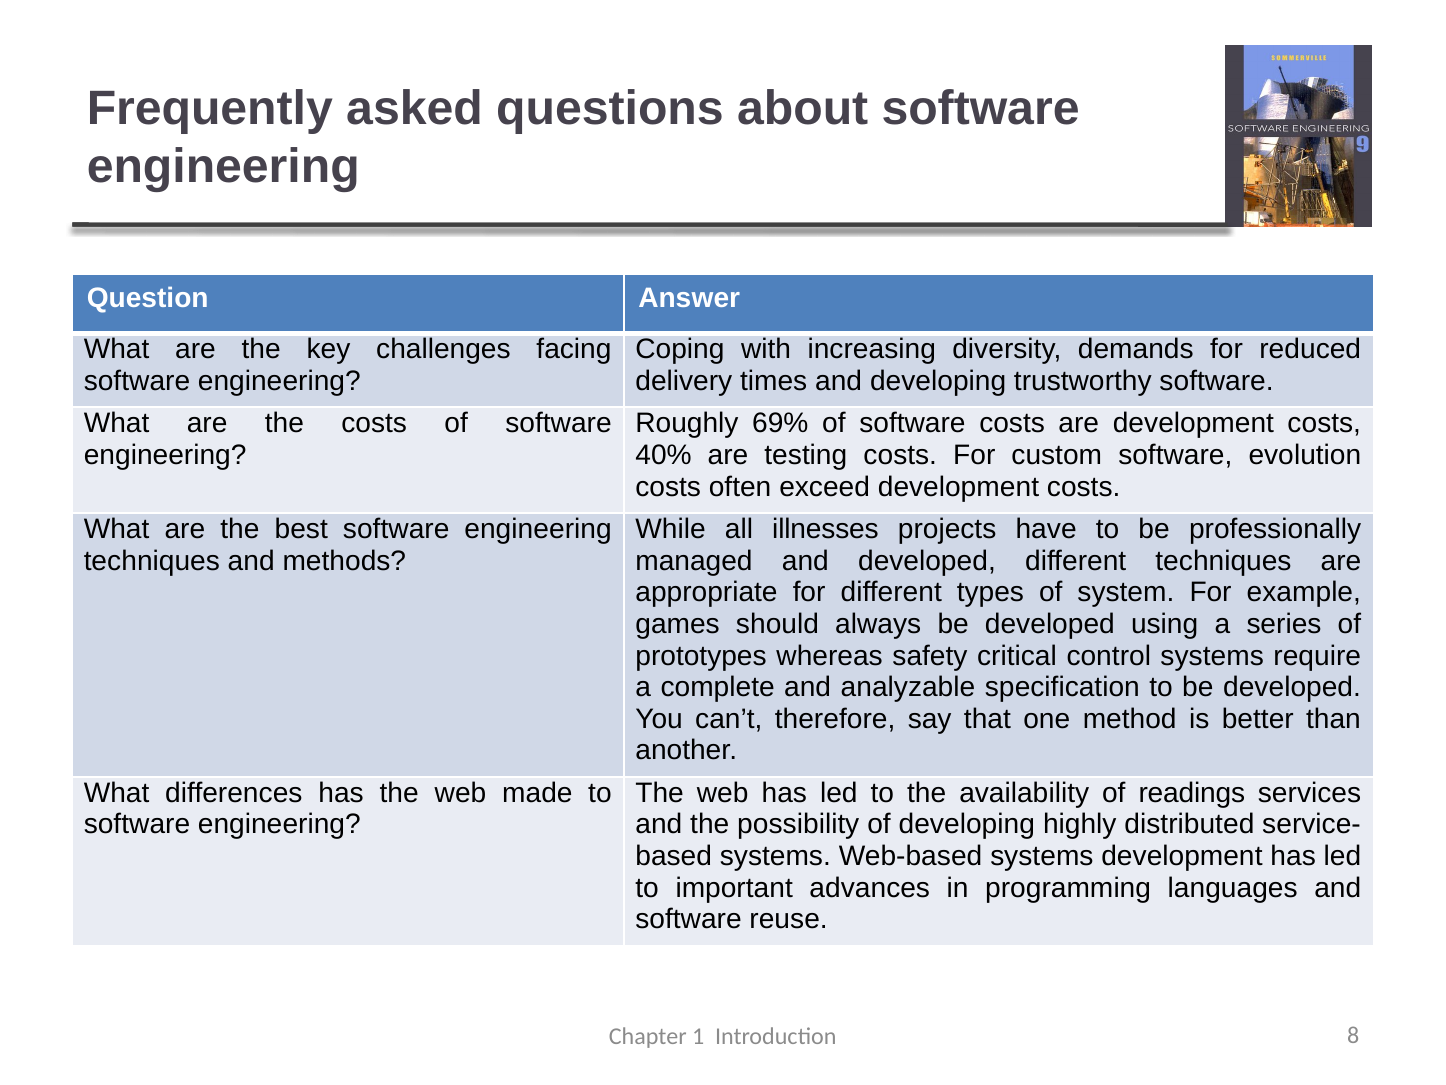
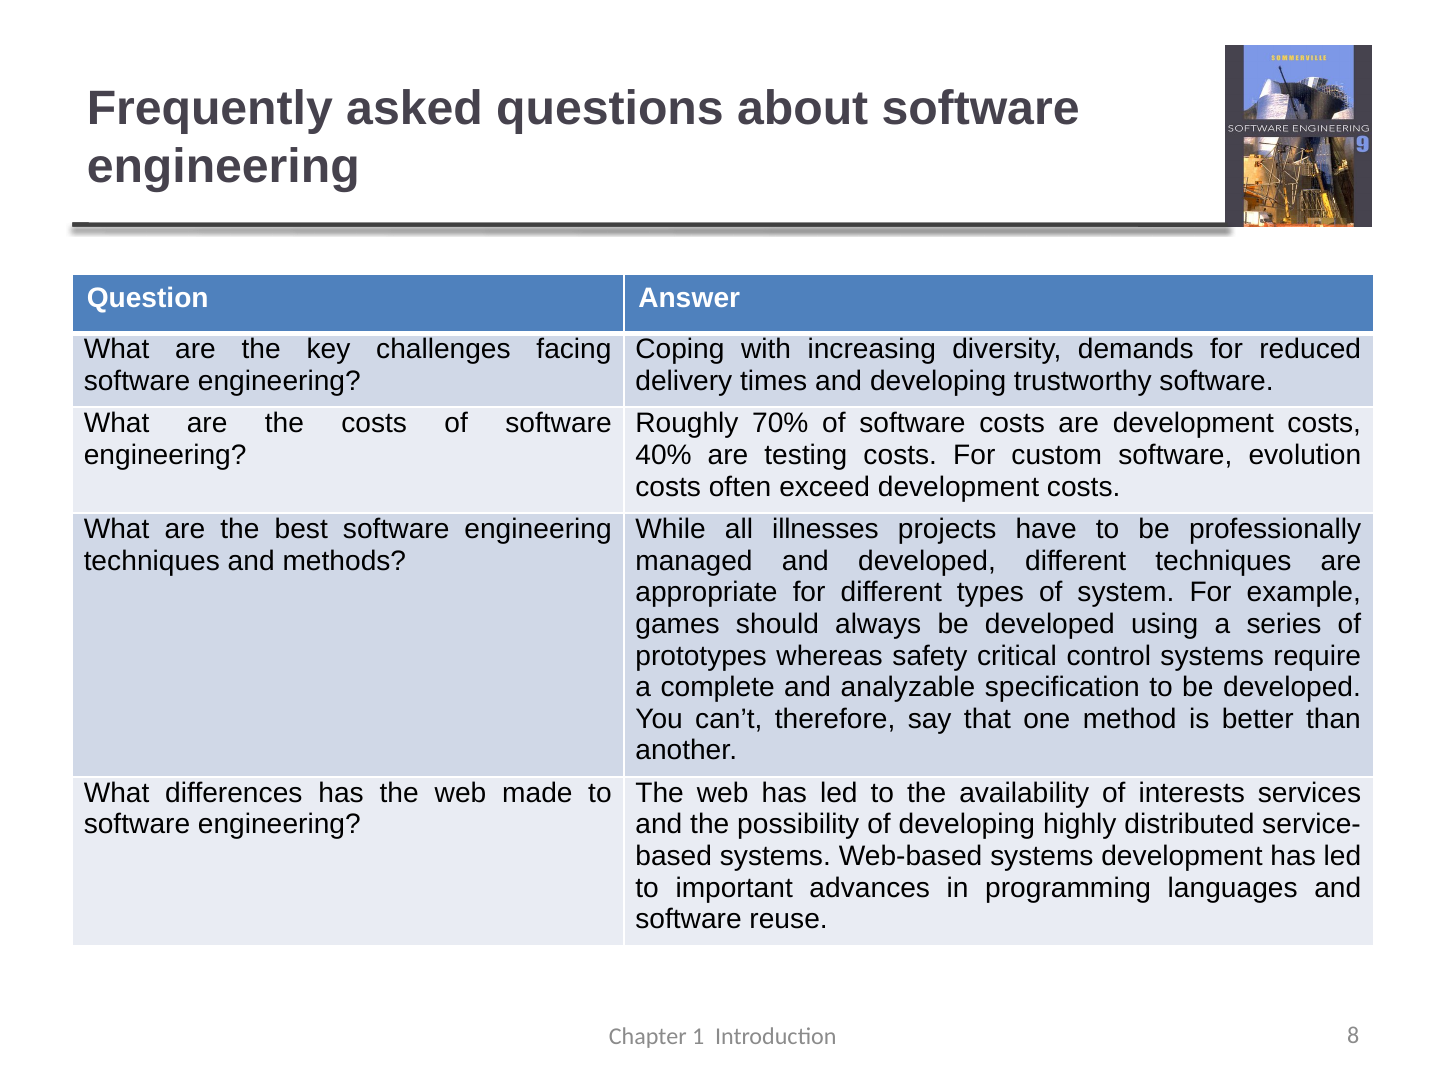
69%: 69% -> 70% (780, 423)
readings: readings -> interests (1192, 793)
